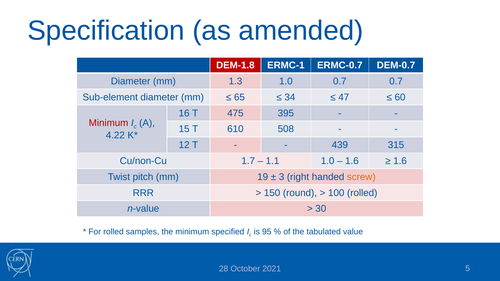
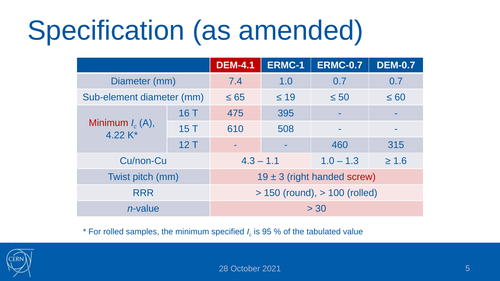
DEM-1.8: DEM-1.8 -> DEM-4.1 (235, 65)
1.3: 1.3 -> 7.4 (235, 81)
34: 34 -> 19 (290, 97)
47: 47 -> 50 (344, 97)
439: 439 -> 460 (340, 145)
1.7: 1.7 -> 4.3 (248, 161)
1.6: 1.6 -> 1.3 (352, 161)
screw colour: orange -> red (361, 177)
